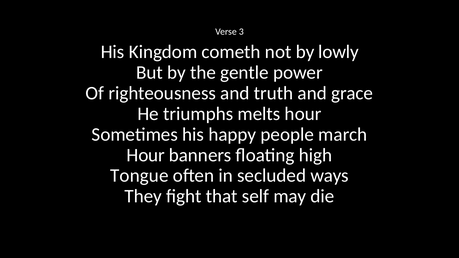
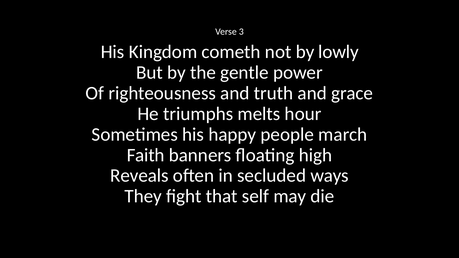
Hour: Hour -> Faith (146, 155)
Tongue: Tongue -> Reveals (139, 176)
